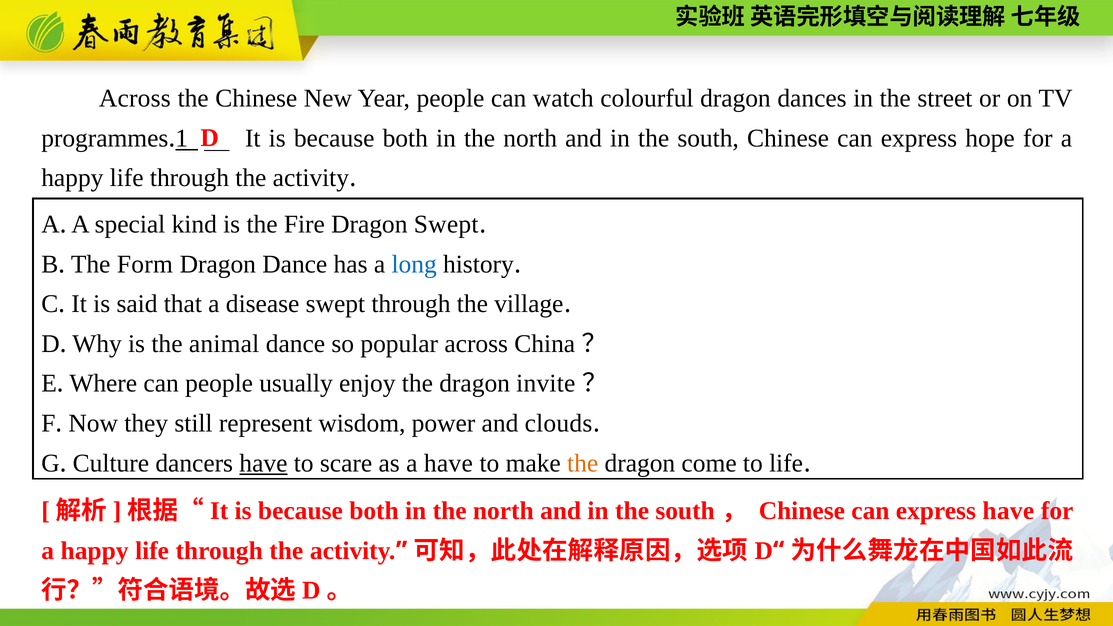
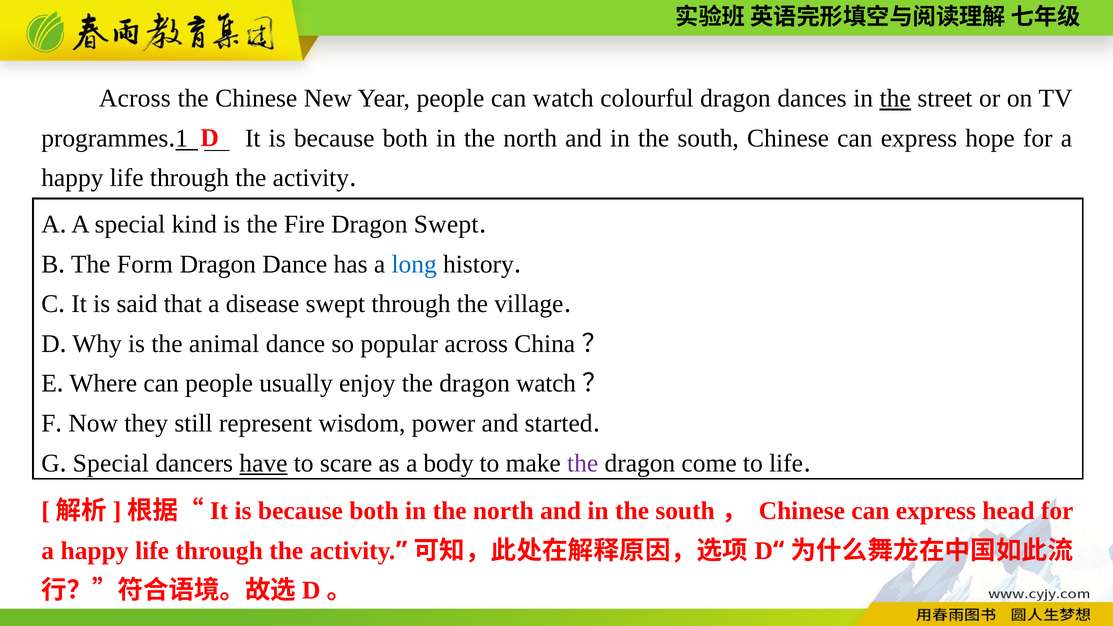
the underline: none -> present (895, 99)
dragon invite: invite -> watch (546, 384)
clouds: clouds -> started (559, 423)
Culture: Culture -> Special (111, 463)
a have: have -> body (449, 463)
the colour: orange -> purple (583, 463)
express have: have -> head (1008, 511)
